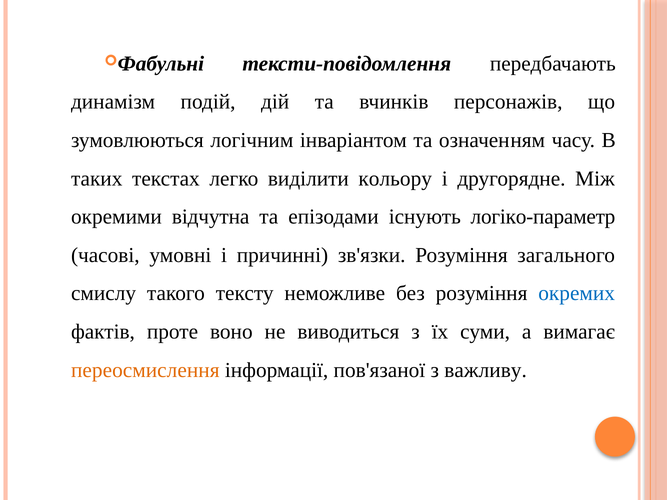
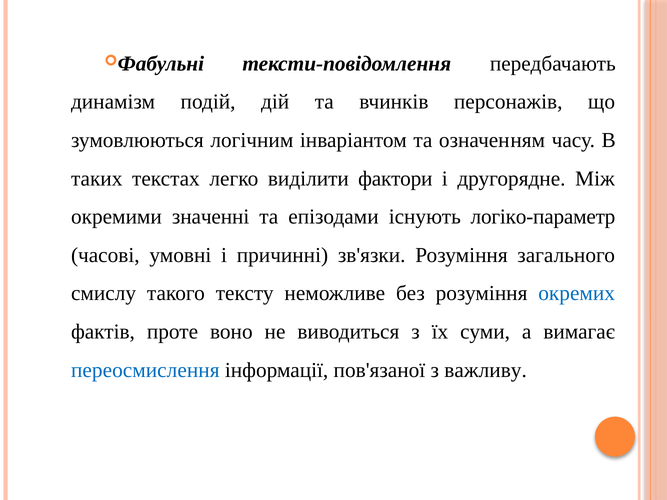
кольору: кольору -> фактори (395, 179)
відчутна: відчутна -> значенні (211, 217)
переосмислення colour: orange -> blue (145, 370)
